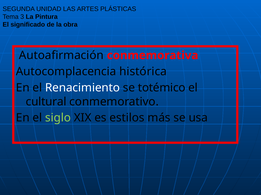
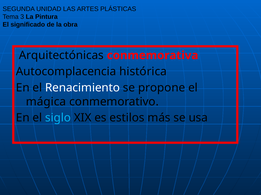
Autoafirmación: Autoafirmación -> Arquitectónicas (61, 56)
totémico: totémico -> propone (162, 88)
cultural: cultural -> mágica (46, 102)
siglo colour: light green -> light blue (58, 118)
